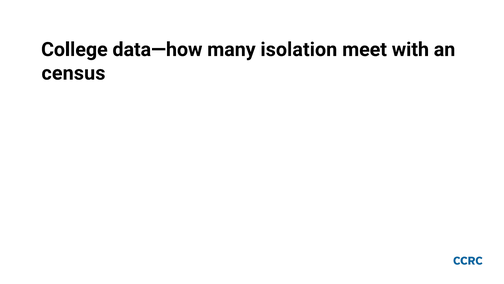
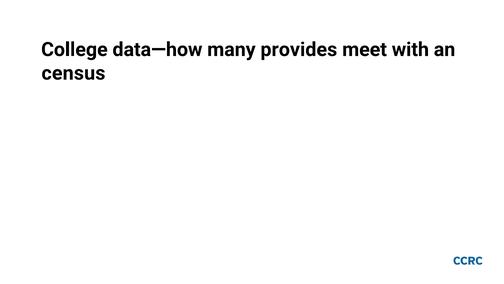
isolation: isolation -> provides (299, 49)
